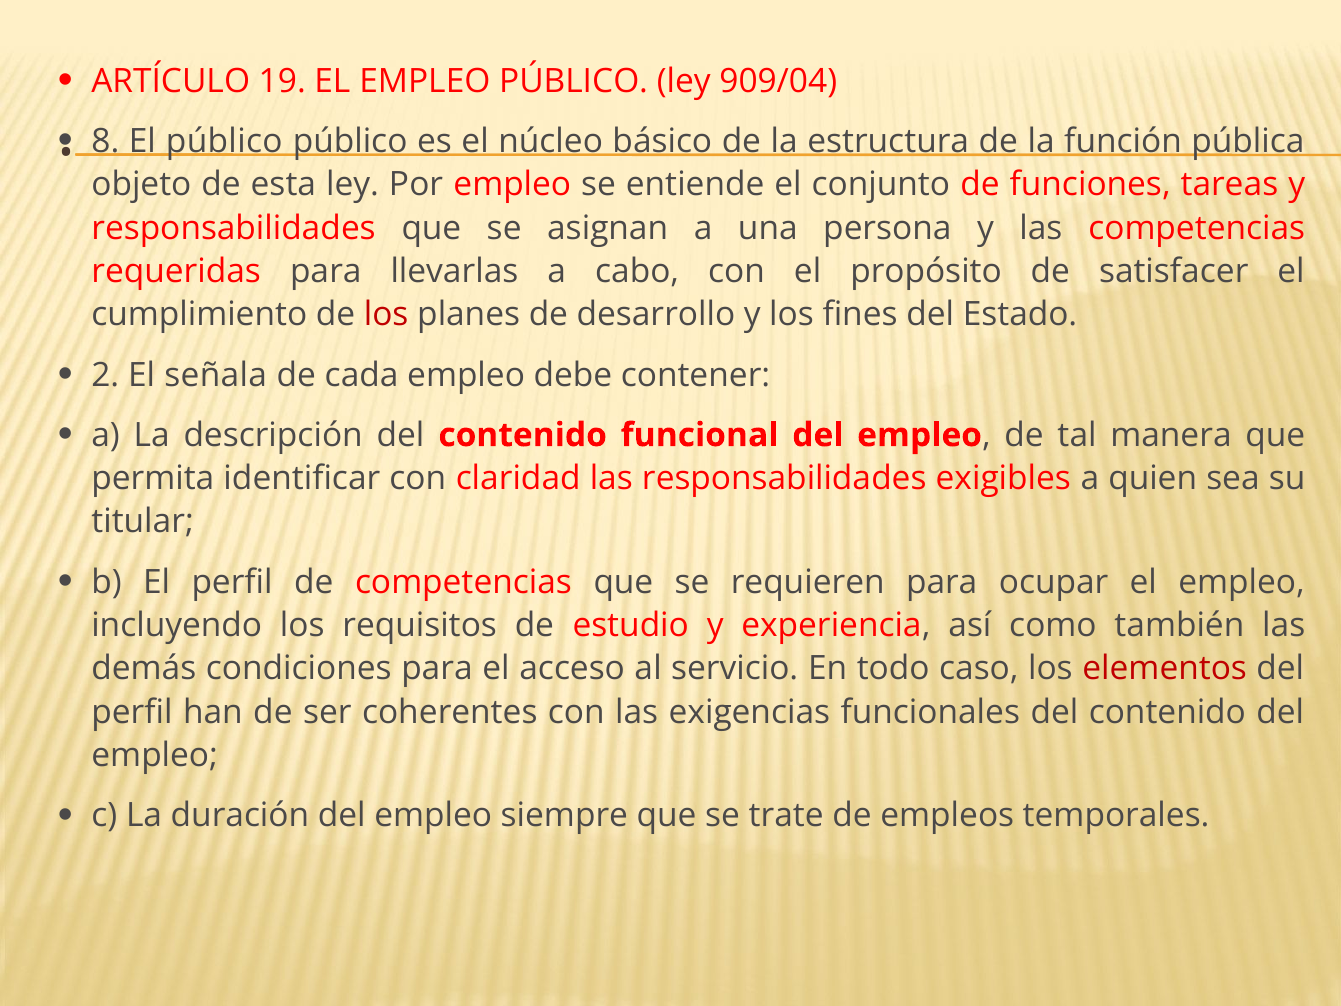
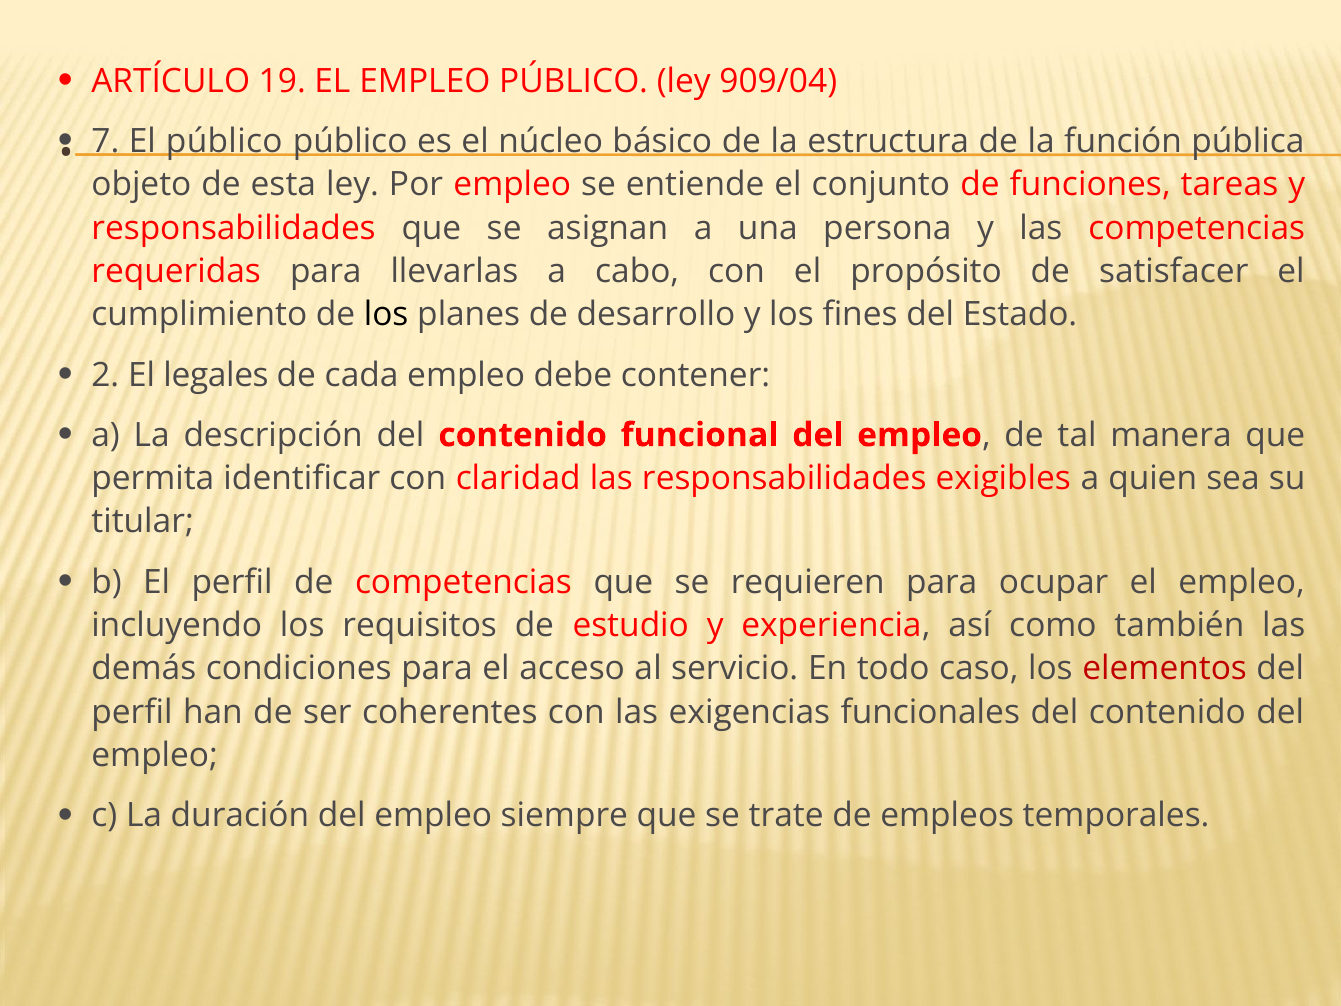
8: 8 -> 7 (105, 141)
los colour: red -> black (386, 315)
señala: señala -> legales (216, 375)
